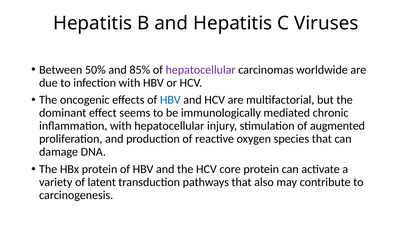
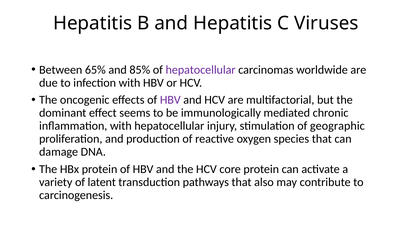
50%: 50% -> 65% (95, 70)
HBV colour: blue -> purple (170, 100)
augmented: augmented -> geographic (337, 126)
